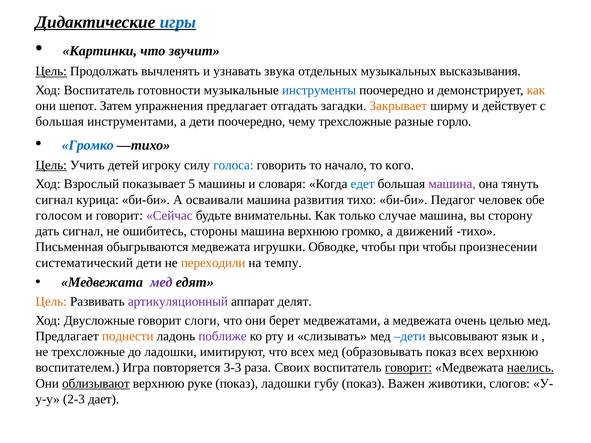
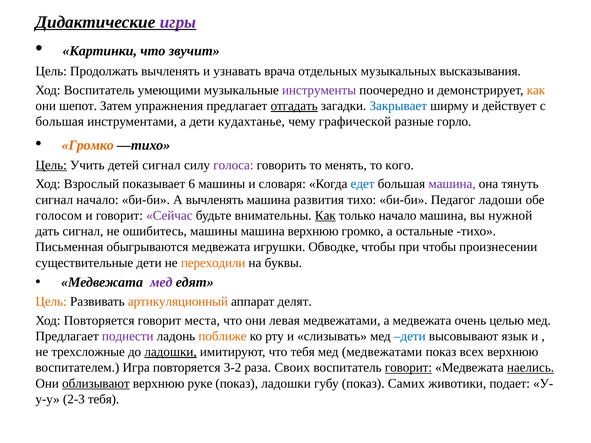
игры colour: blue -> purple (178, 22)
Цель underline: present -> none (51, 71)
звука: звука -> врача (280, 71)
готовности: готовности -> умеющими (169, 90)
инструменты colour: blue -> purple (319, 90)
отгадать underline: none -> present (294, 106)
Закрывает colour: orange -> blue (398, 106)
дети поочередно: поочередно -> кудахтанье (251, 122)
чему трехсложные: трехсложные -> графической (355, 122)
Громко colour: blue -> orange (88, 145)
детей игроку: игроку -> сигнал (161, 165)
голоса colour: blue -> purple (233, 165)
начало: начало -> менять (346, 165)
5: 5 -> 6 (192, 184)
сигнал курица: курица -> начало (97, 200)
А осваивали: осваивали -> вычленять (215, 200)
человек: человек -> ладоши (500, 200)
Как underline: none -> present (325, 216)
только случае: случае -> начало (398, 216)
сторону: сторону -> нужной (510, 216)
ошибитесь стороны: стороны -> машины (214, 231)
движений: движений -> остальные (425, 231)
систематический: систематический -> существительные (84, 263)
темпу: темпу -> буквы (283, 263)
артикуляционный colour: purple -> orange (178, 302)
Ход Двусложные: Двусложные -> Повторяется (99, 321)
слоги: слоги -> места (202, 321)
берет: берет -> левая (284, 321)
поднести colour: orange -> purple (128, 336)
поближе colour: purple -> orange (223, 336)
ладошки underline: none -> present (171, 352)
что всех: всех -> тебя (303, 352)
мед образовывать: образовывать -> медвежатами (382, 352)
3-3: 3-3 -> 3-2 (233, 368)
Важен: Важен -> Самих (406, 384)
слогов: слогов -> подает (510, 384)
2-3 дает: дает -> тебя (104, 399)
